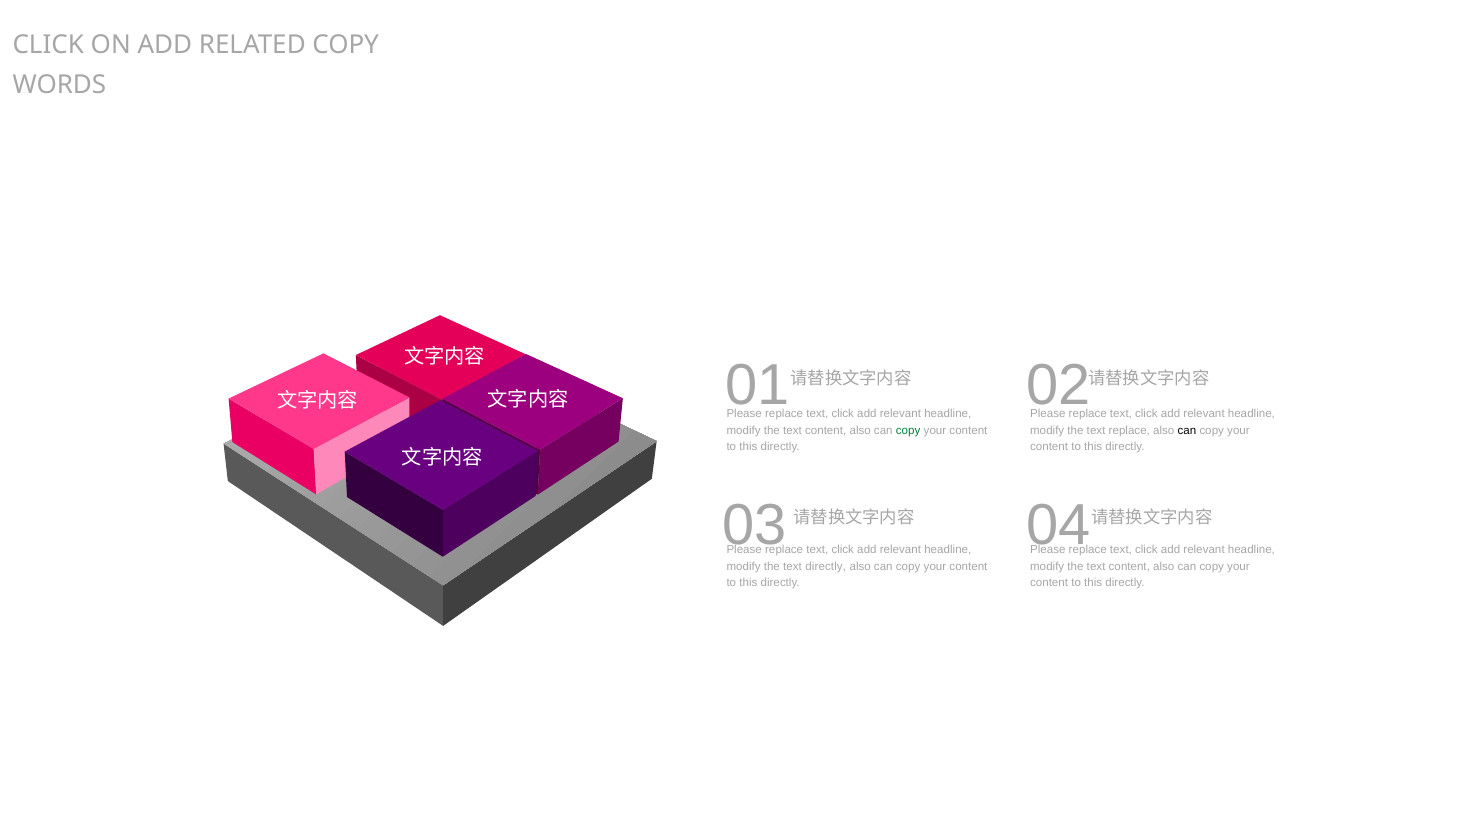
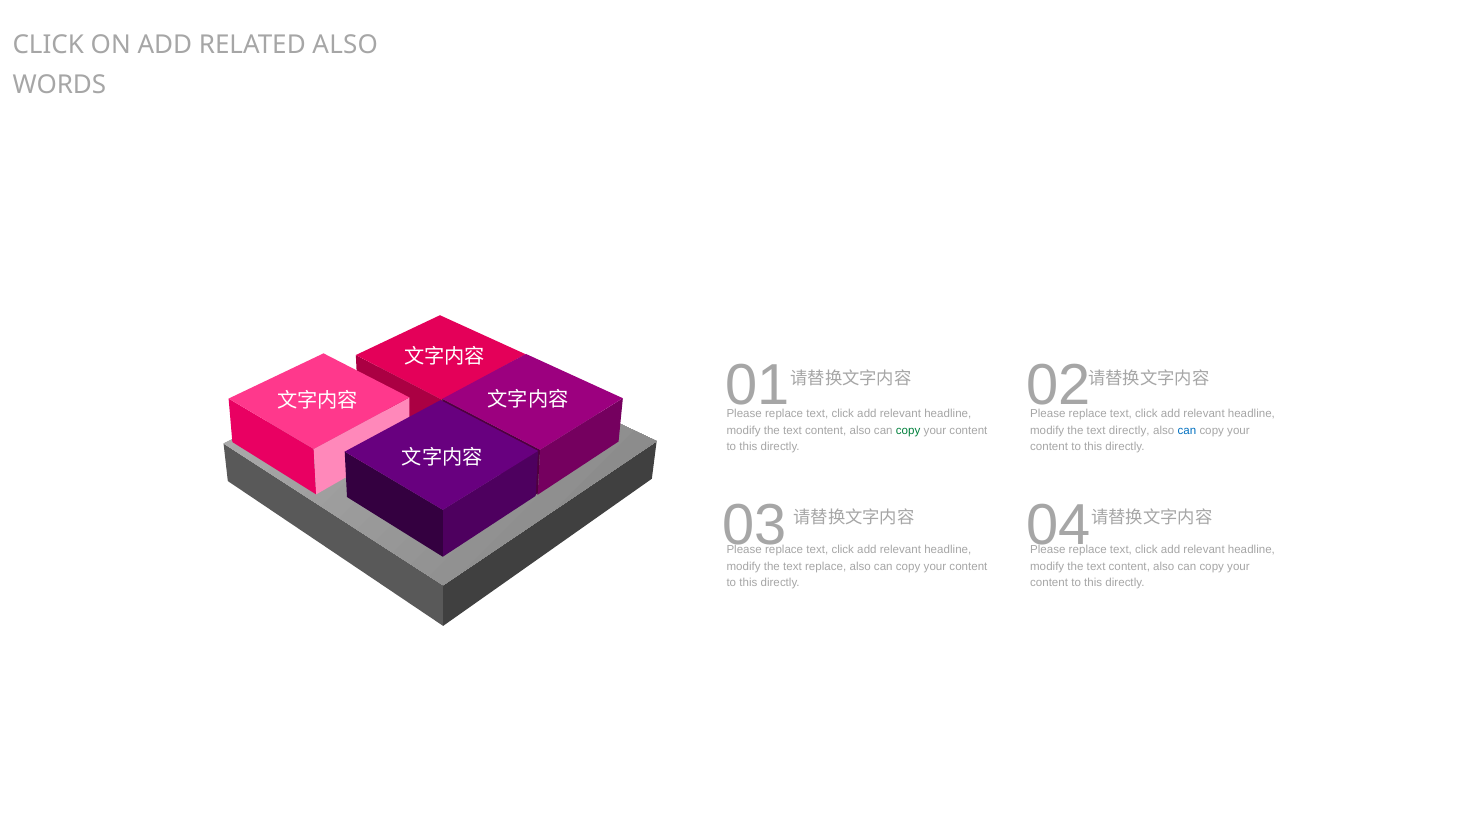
RELATED COPY: COPY -> ALSO (345, 44)
text replace: replace -> directly (1129, 430)
can colour: black -> blue (1187, 430)
text directly: directly -> replace (826, 566)
